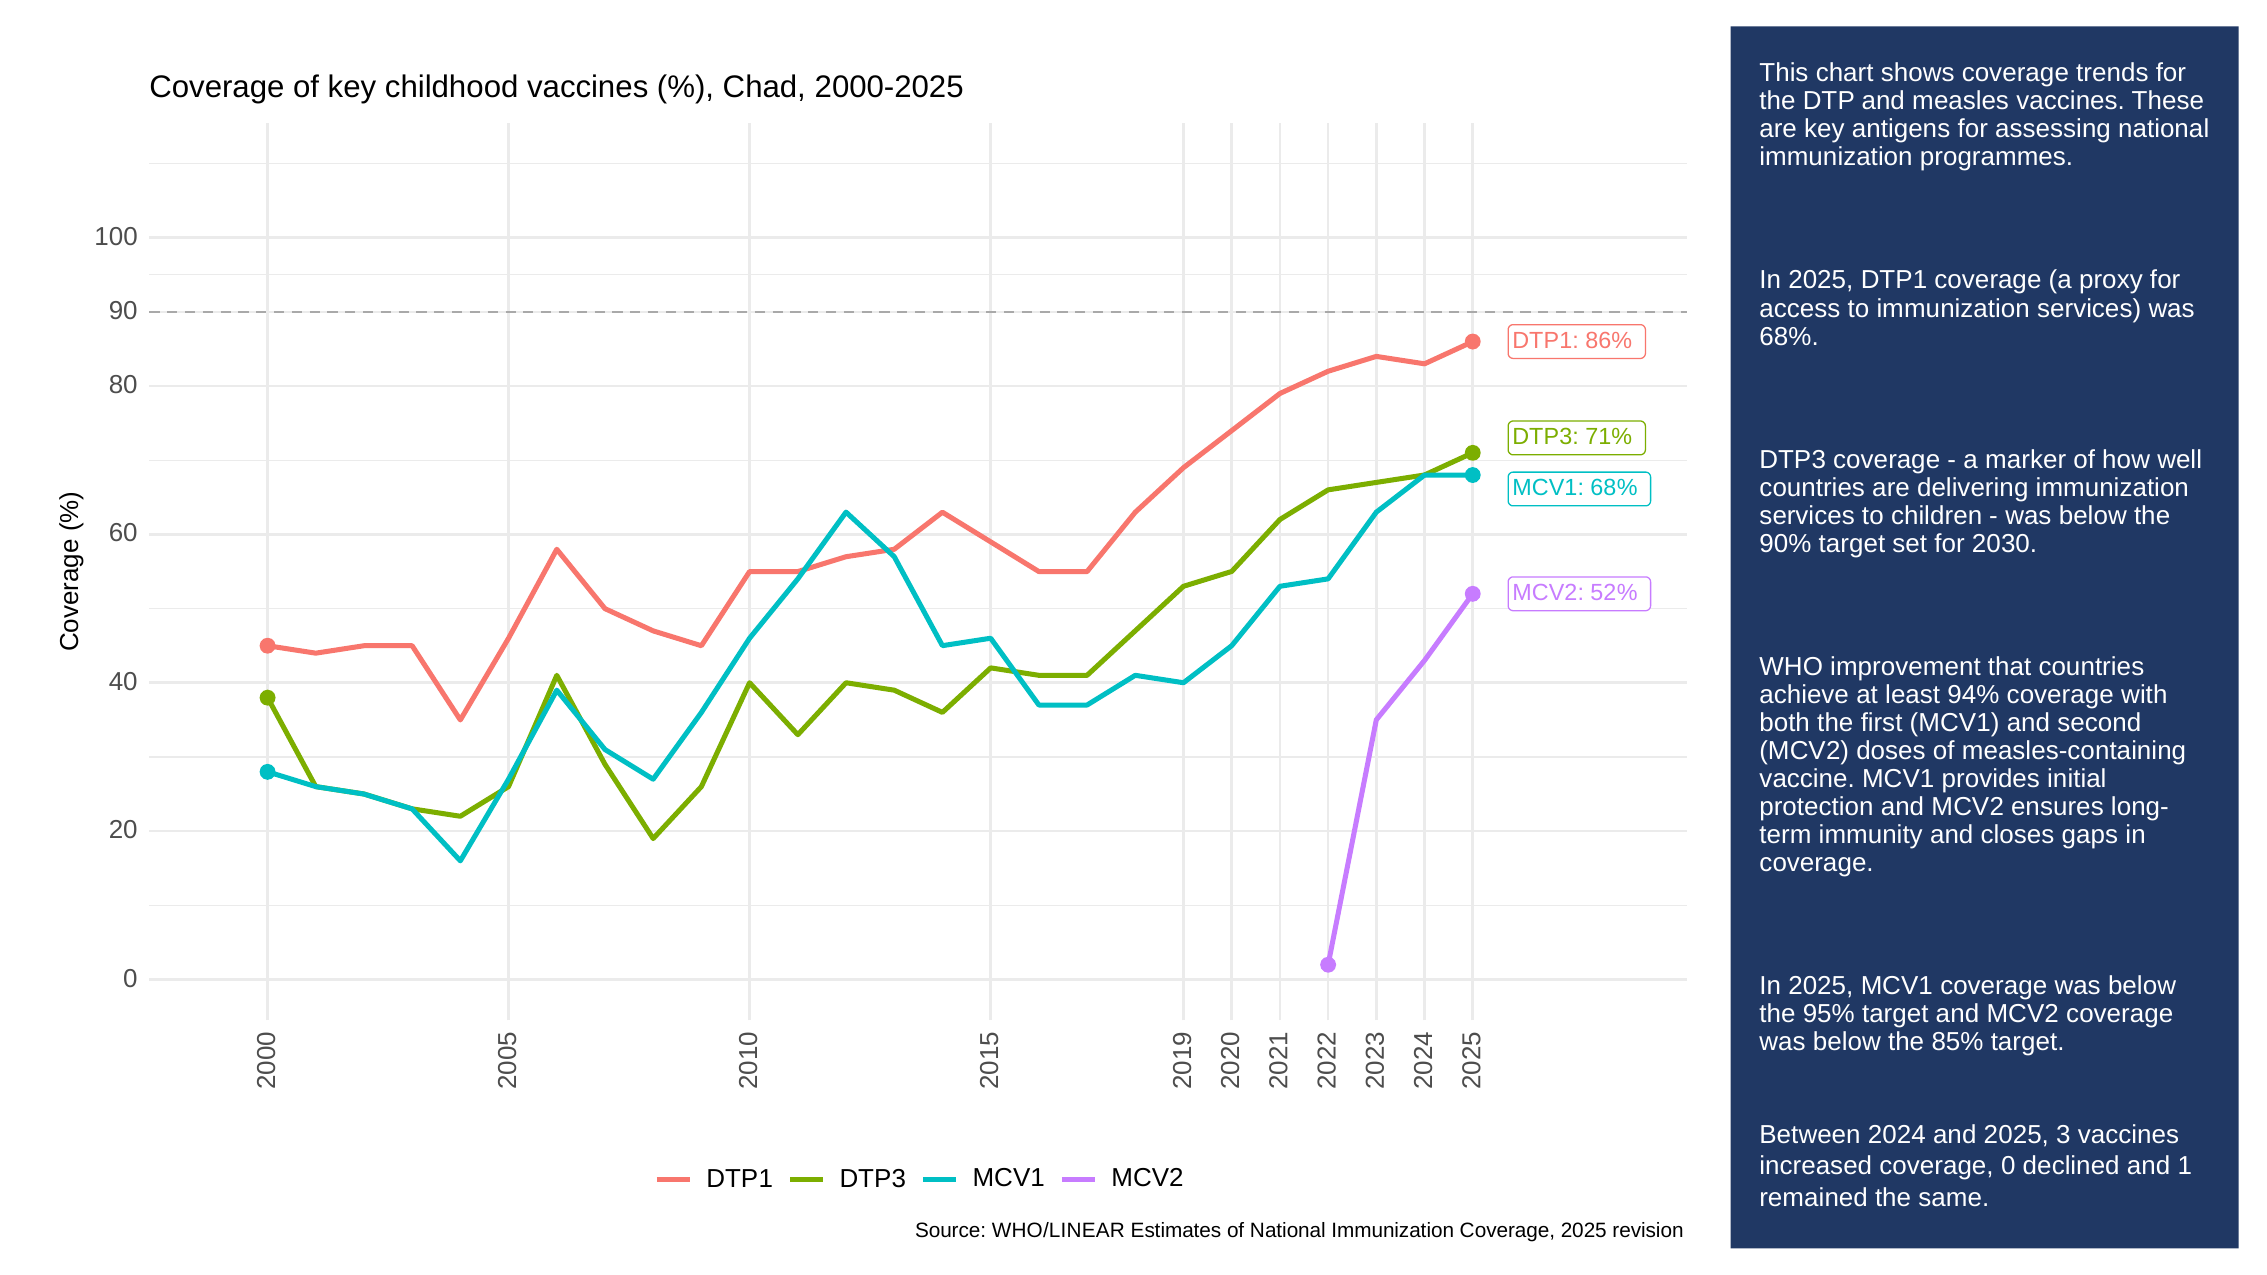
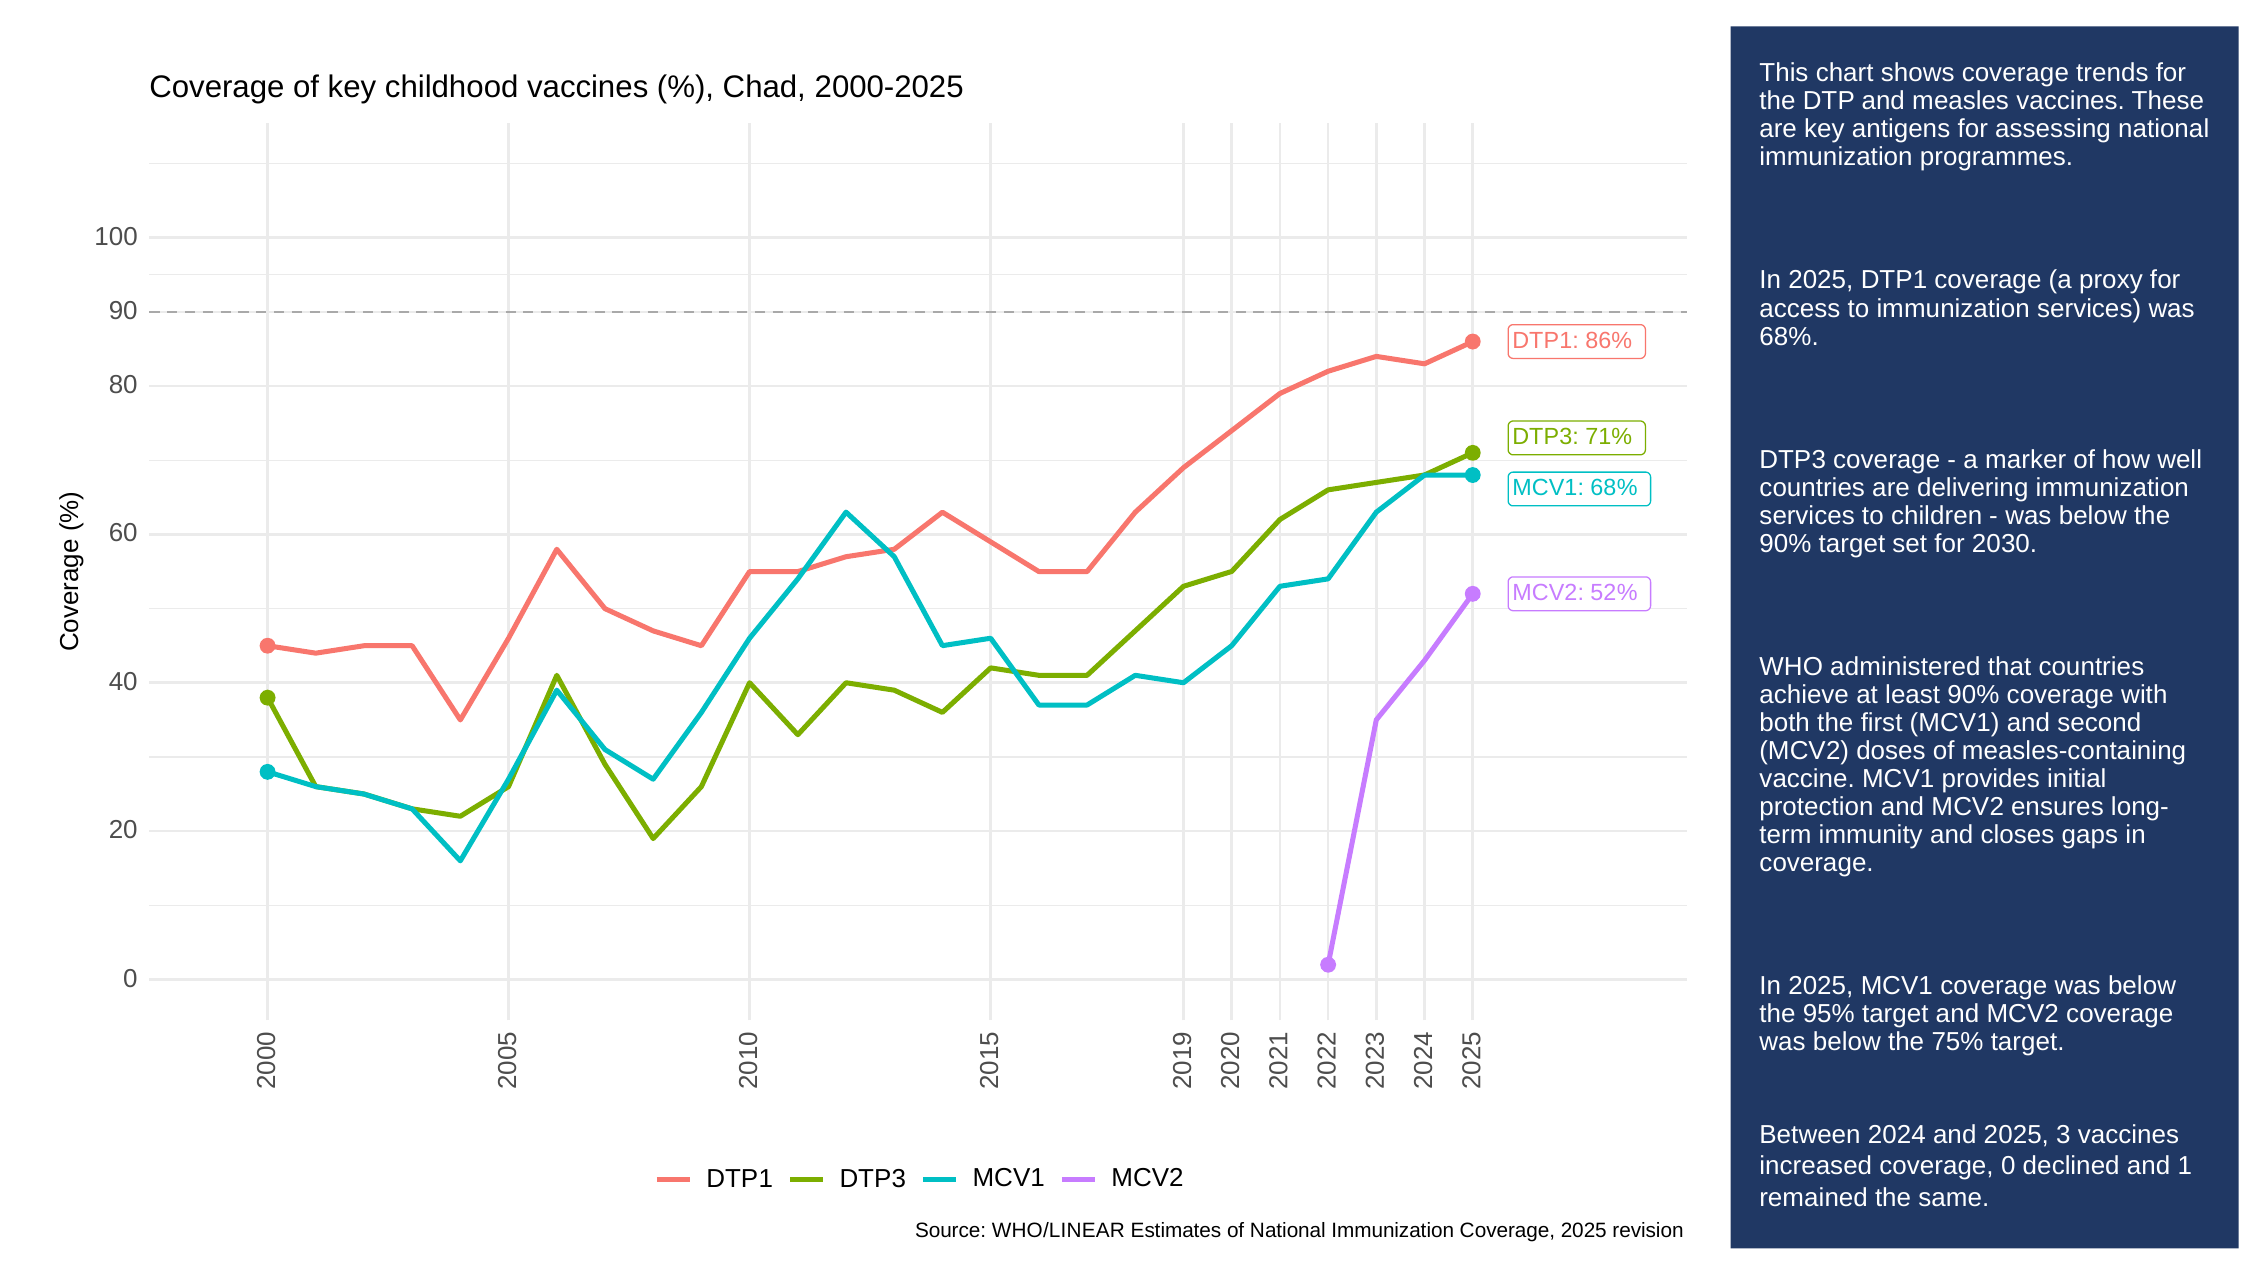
improvement: improvement -> administered (1905, 667)
least 94%: 94% -> 90% (1973, 695)
85%: 85% -> 75% (1957, 1042)
